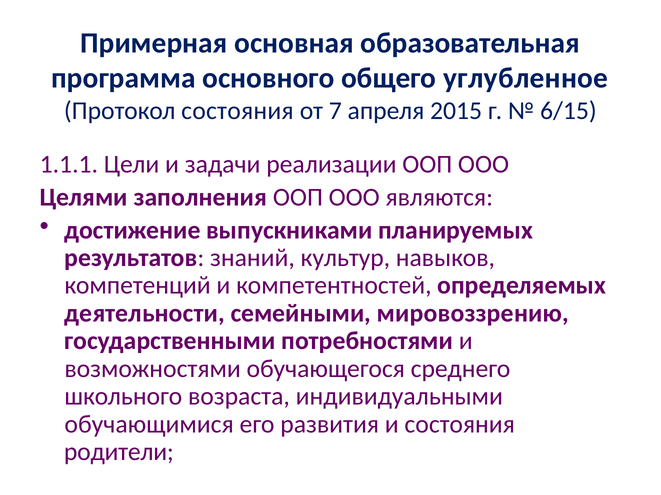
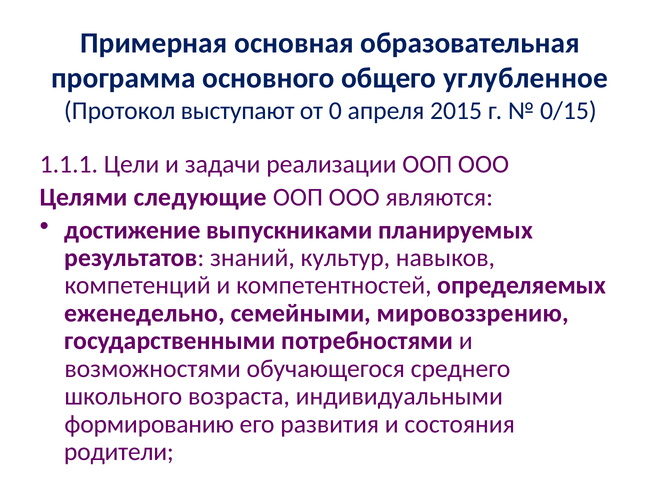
Протокол состояния: состояния -> выступают (238, 111)
7: 7 -> 0 (335, 111)
6/15: 6/15 -> 0/15 (568, 111)
заполнения: заполнения -> следующие (200, 197)
деятельности: деятельности -> еженедельно (145, 314)
обучающимися: обучающимися -> формированию (149, 425)
